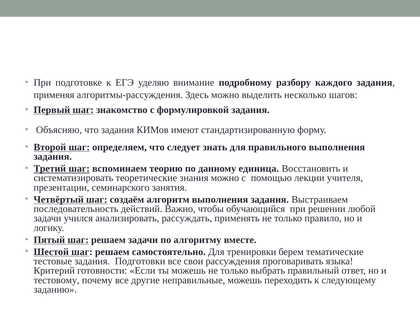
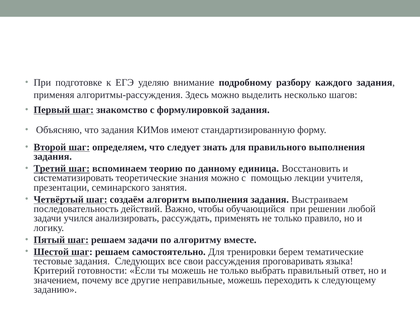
Подготовки: Подготовки -> Следующих (140, 261)
тестовому: тестовому -> значением (57, 280)
